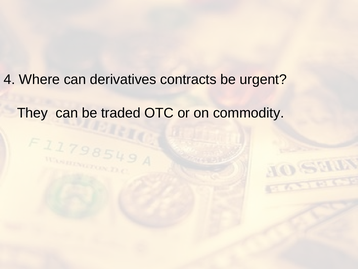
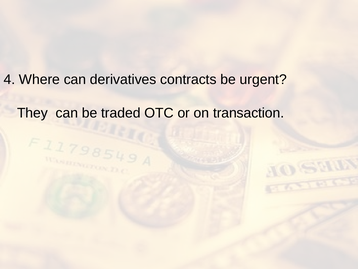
commodity: commodity -> transaction (249, 113)
